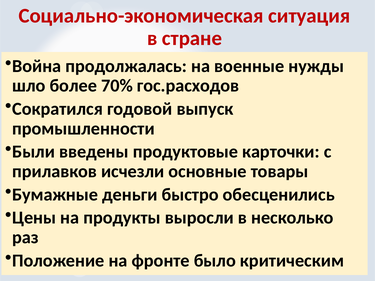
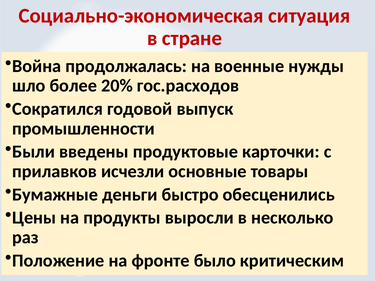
70%: 70% -> 20% (117, 86)
